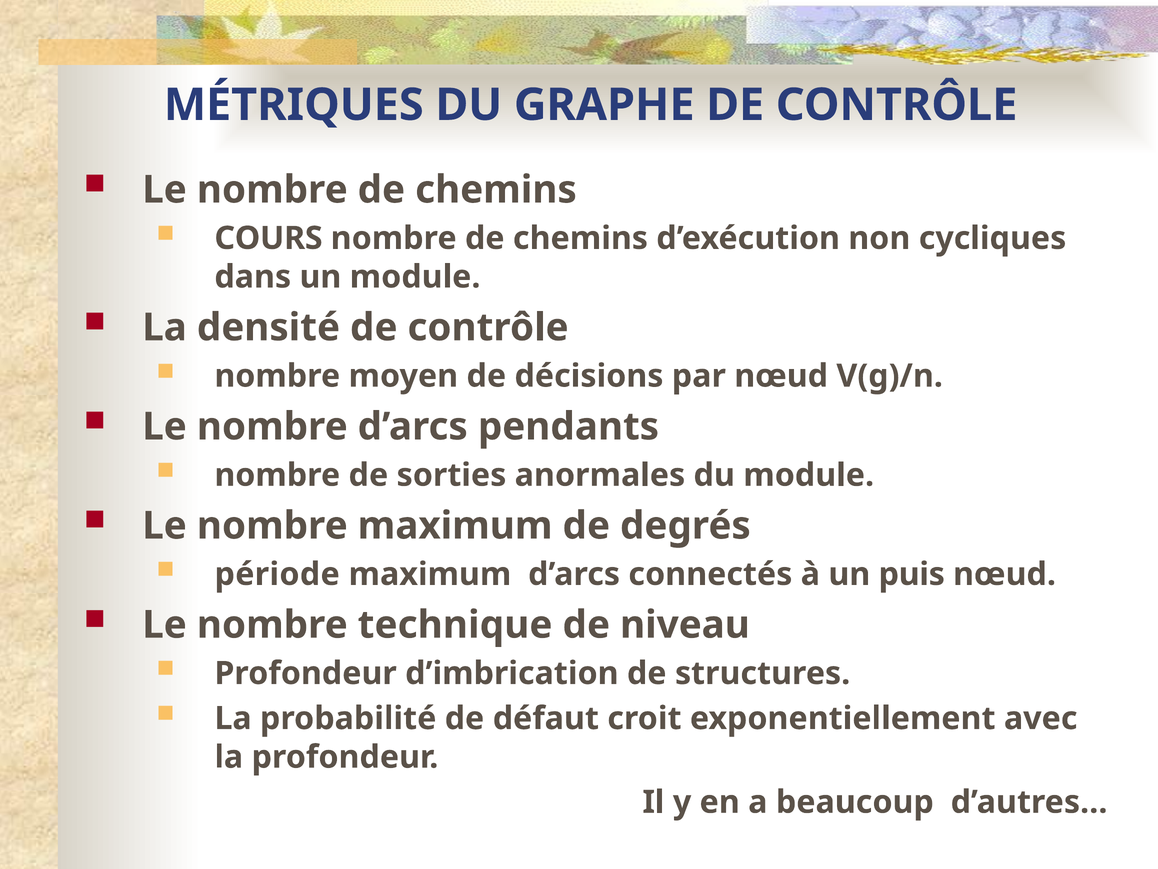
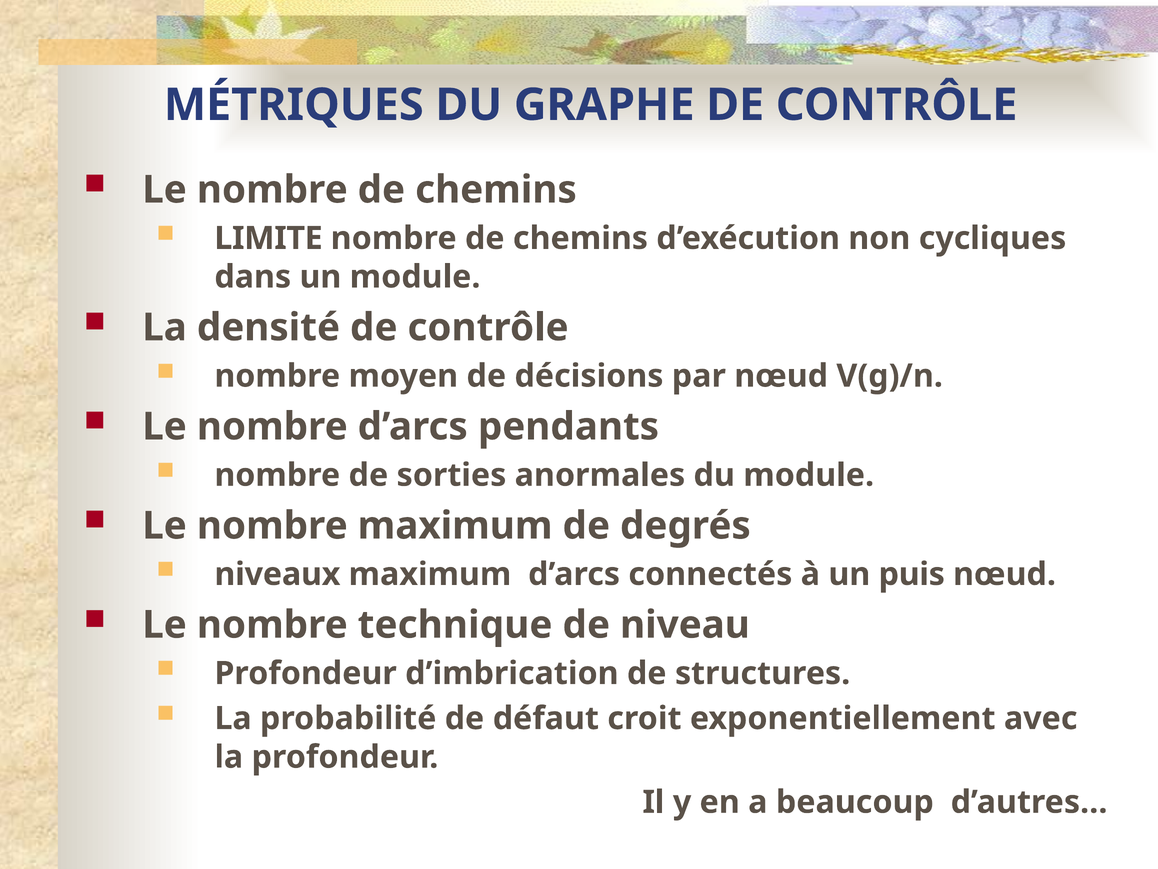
COURS: COURS -> LIMITE (269, 238)
période: période -> niveaux (277, 574)
